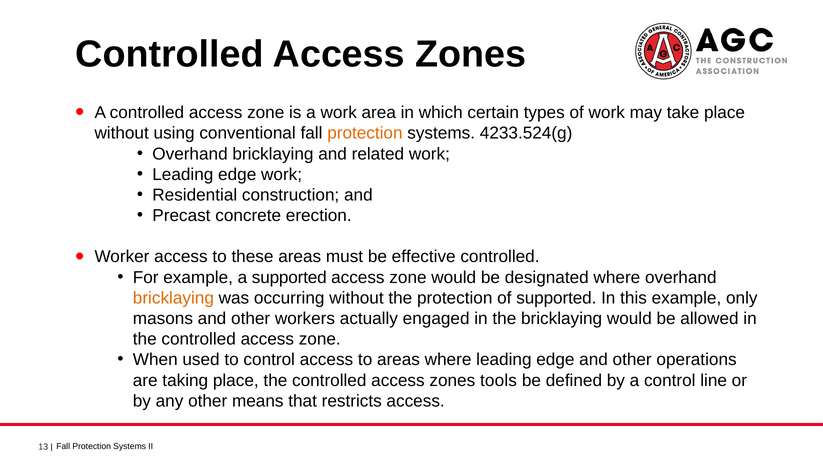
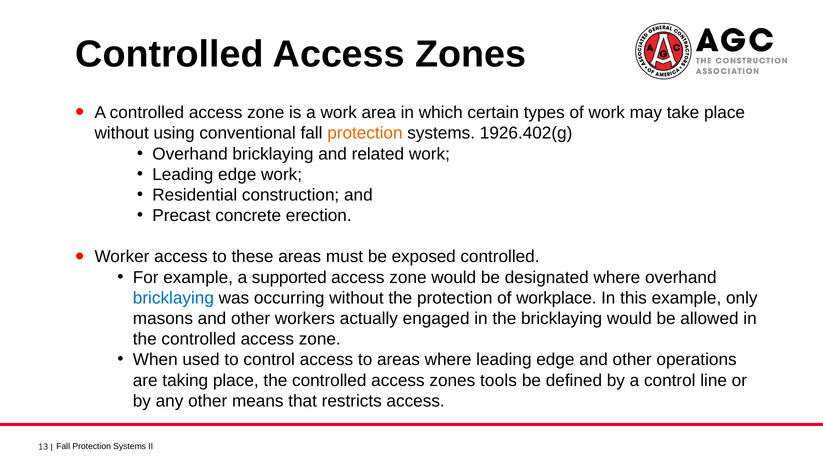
4233.524(g: 4233.524(g -> 1926.402(g (526, 133)
effective: effective -> exposed (424, 257)
bricklaying colour: orange -> blue (173, 298)
of supported: supported -> workplace (556, 298)
